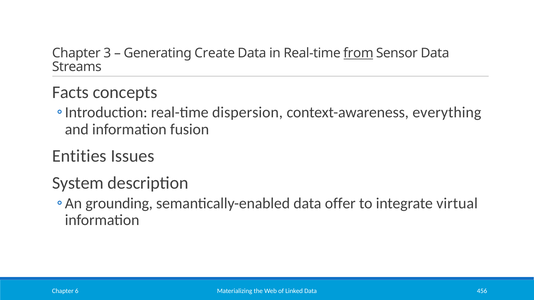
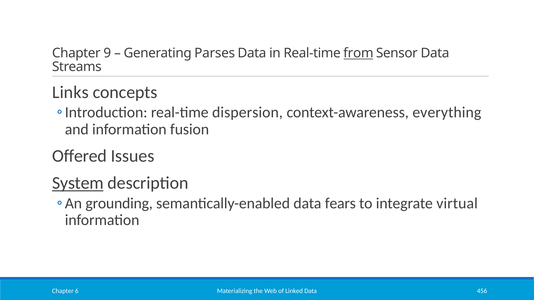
3: 3 -> 9 (107, 53)
Create: Create -> Parses (215, 53)
Facts: Facts -> Links (70, 92)
Entities: Entities -> Offered (79, 156)
System underline: none -> present (78, 183)
offer: offer -> fears (340, 204)
